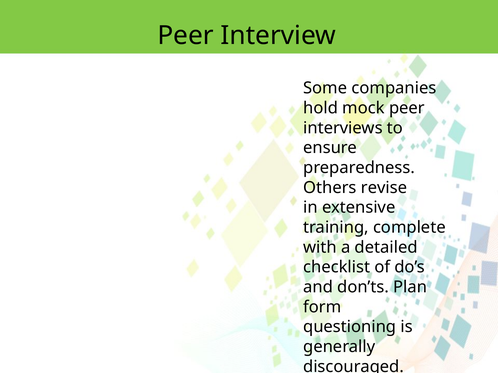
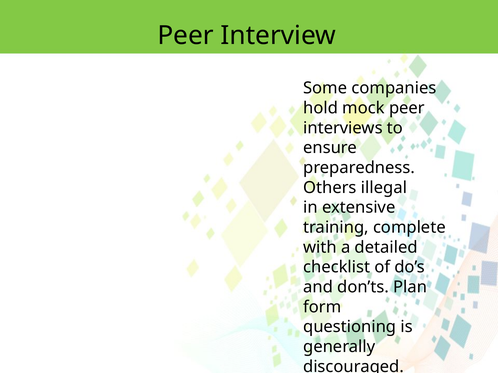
revise: revise -> illegal (384, 188)
